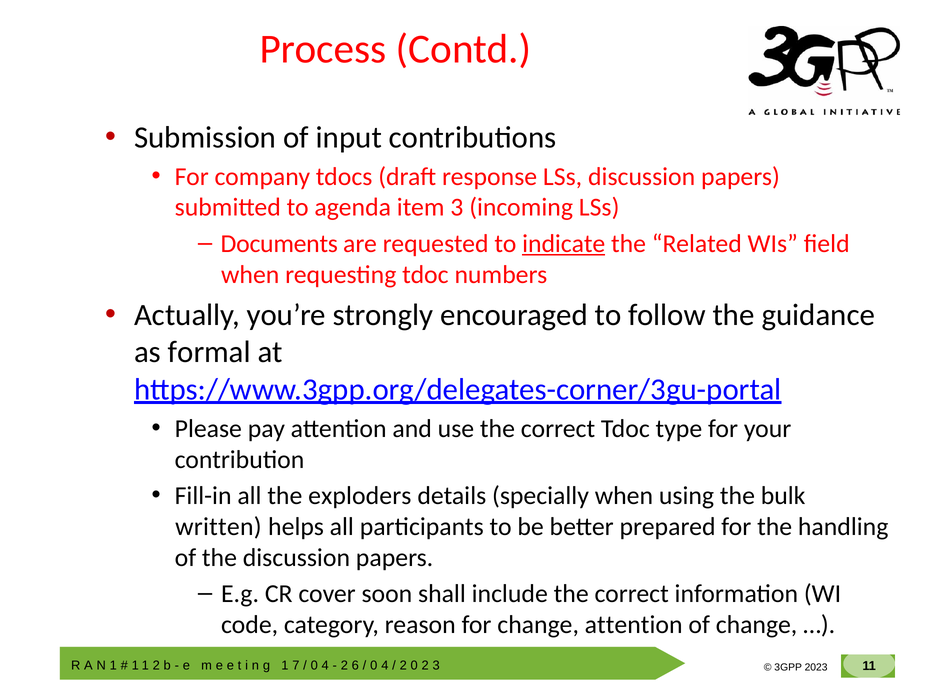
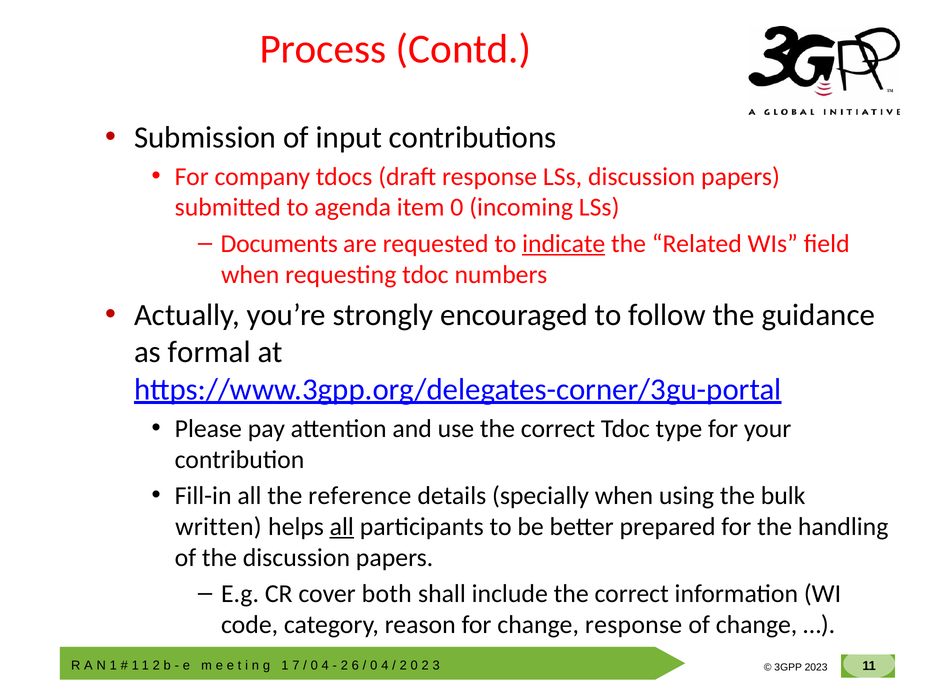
item 3: 3 -> 0 (457, 207)
exploders: exploders -> reference (360, 495)
all underline: none -> present (342, 526)
soon: soon -> both (387, 593)
change attention: attention -> response (634, 624)
